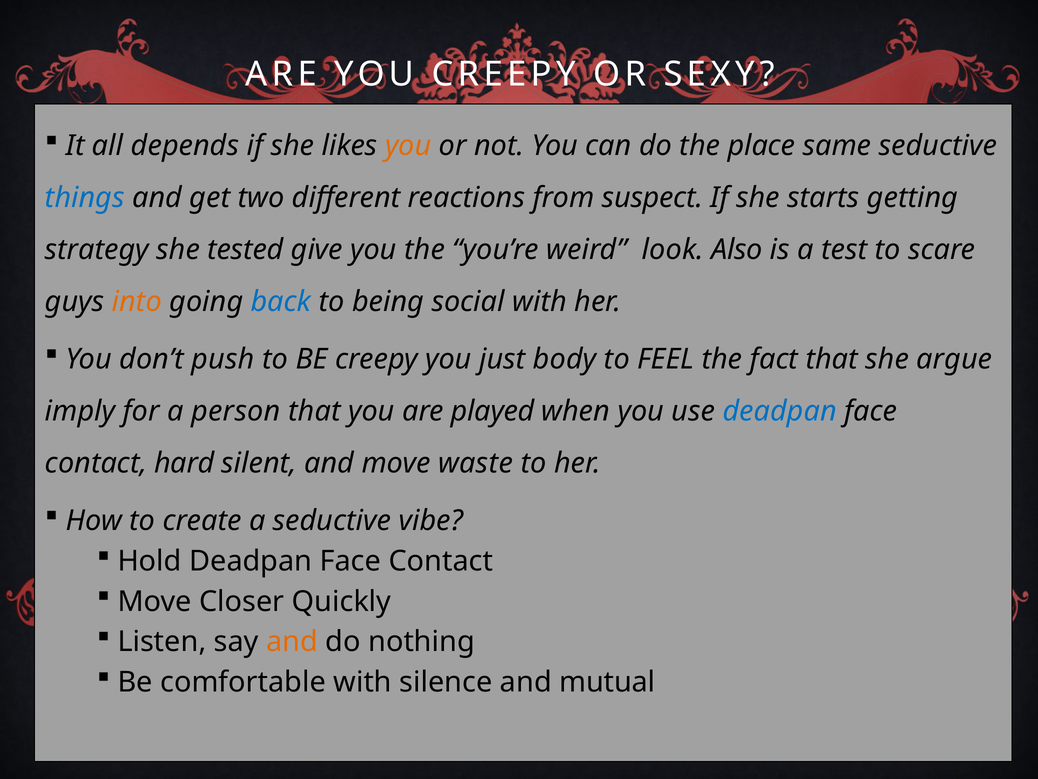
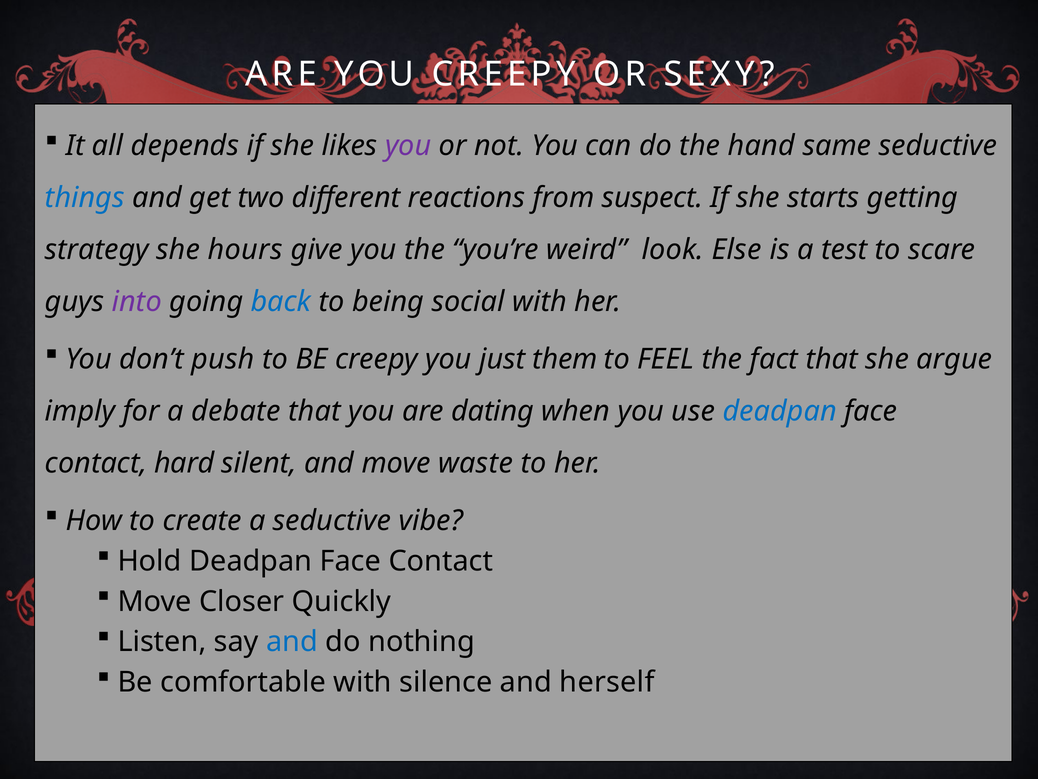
you colour: orange -> purple (408, 146)
place: place -> hand (761, 146)
tested: tested -> hours (245, 249)
Also: Also -> Else (737, 249)
into colour: orange -> purple (137, 301)
body: body -> them (565, 359)
person: person -> debate (236, 411)
played: played -> dating (493, 411)
and colour: orange -> blue (292, 642)
mutual: mutual -> herself (607, 682)
